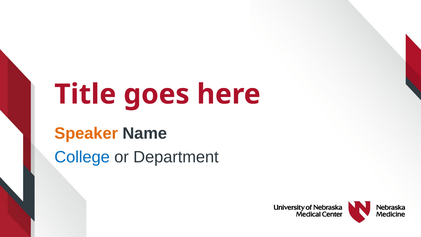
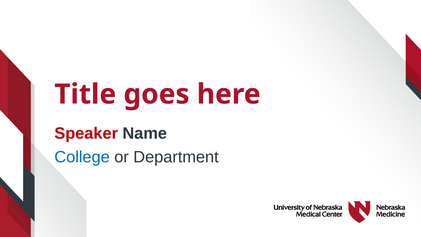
Speaker colour: orange -> red (86, 133)
